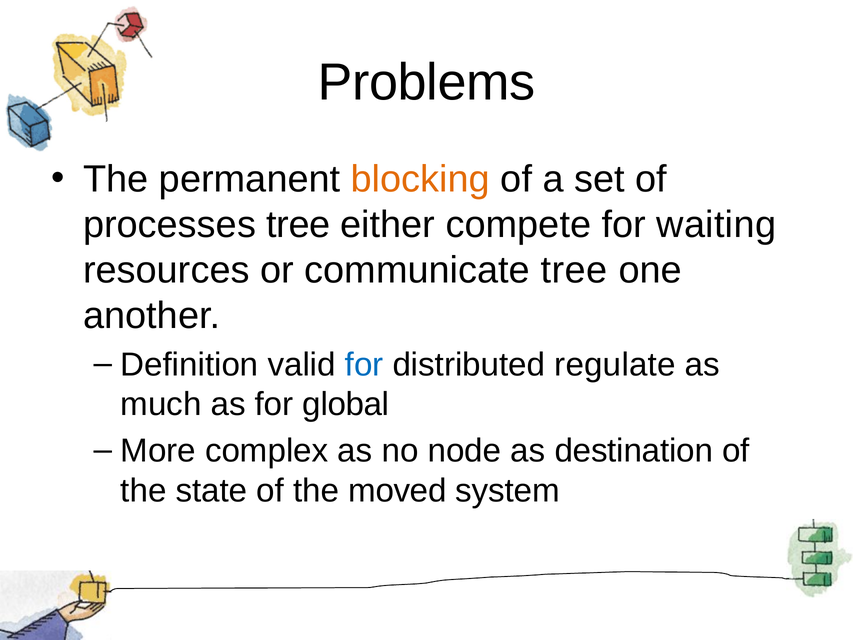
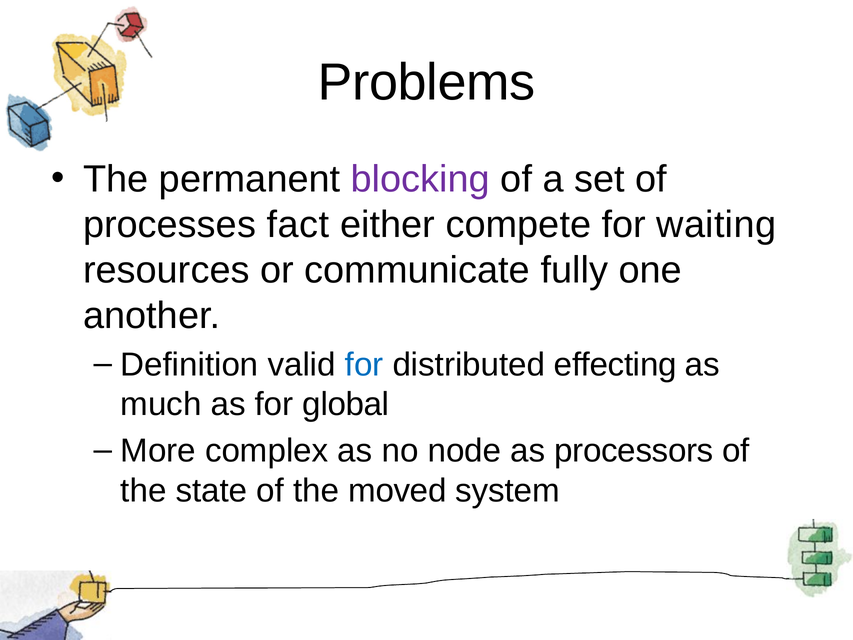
blocking colour: orange -> purple (420, 179)
processes tree: tree -> fact (298, 224)
communicate tree: tree -> fully (574, 270)
regulate: regulate -> effecting (615, 364)
destination: destination -> processors (634, 451)
